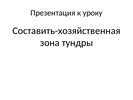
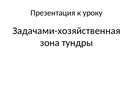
Составить-хозяйственная: Составить-хозяйственная -> Задачами-хозяйственная (66, 31)
